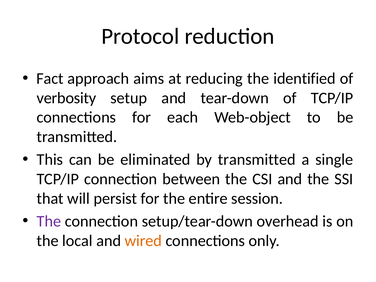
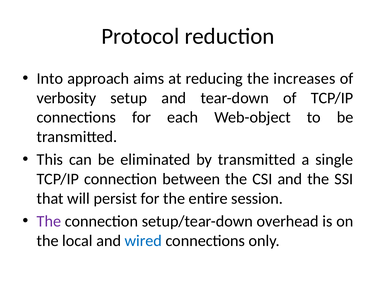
Fact: Fact -> Into (50, 79)
identified: identified -> increases (304, 79)
wired colour: orange -> blue (143, 241)
